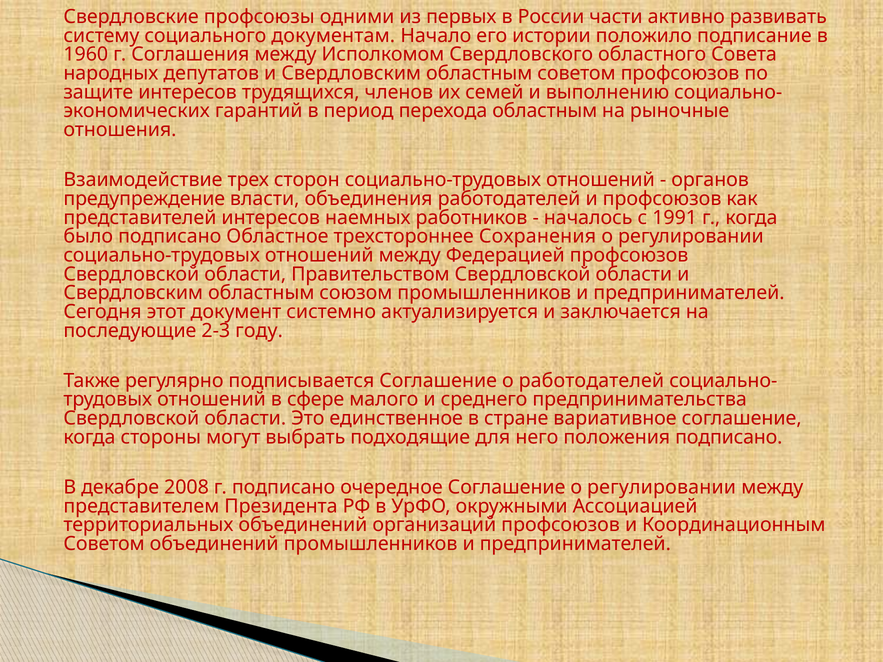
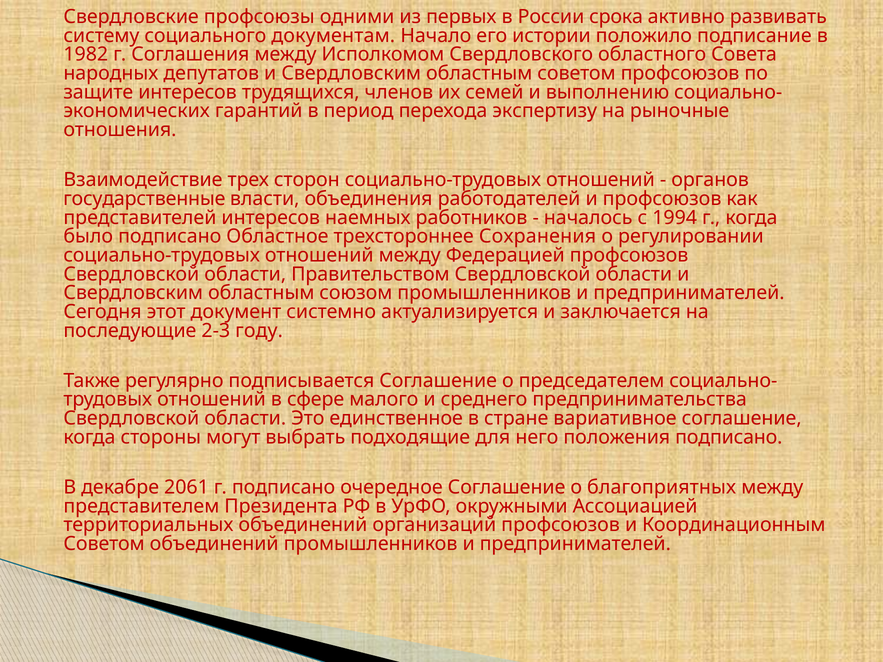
части: части -> срока (616, 17)
1960: 1960 -> 1982 (86, 54)
перехода областным: областным -> экспертизу (545, 111)
предупреждение: предупреждение -> государственные (144, 199)
1991: 1991 -> 1994 (675, 218)
о работодателей: работодателей -> председателем (592, 381)
2008: 2008 -> 2061 (186, 488)
Соглашение о регулировании: регулировании -> благоприятных (662, 488)
